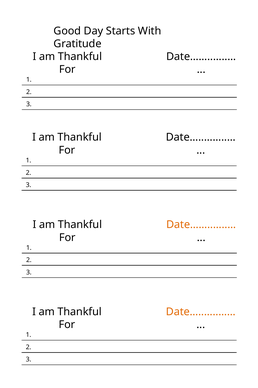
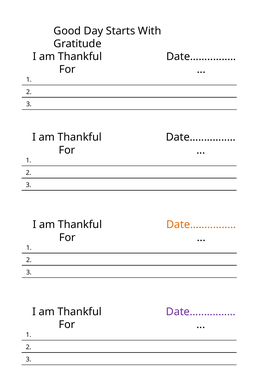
Date… colour: orange -> purple (201, 311)
